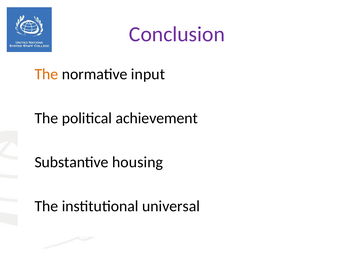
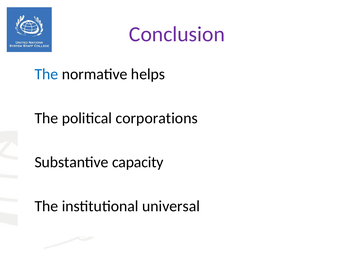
The colour: orange -> blue (46, 74)
input: input -> helps (148, 74)
achievement: achievement -> corporations (157, 118)
housing: housing -> capacity (138, 162)
